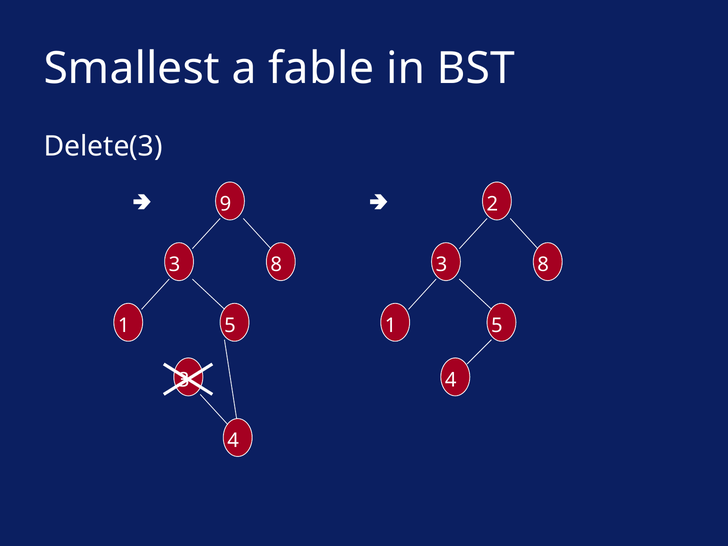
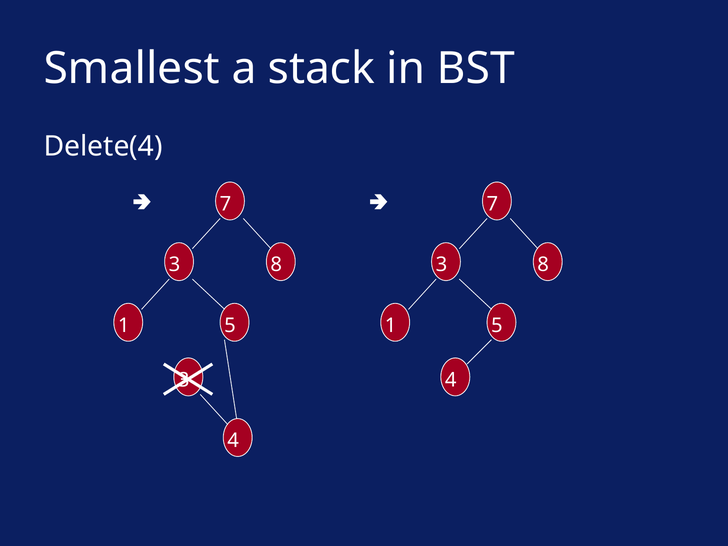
fable: fable -> stack (321, 69)
Delete(3: Delete(3 -> Delete(4 (103, 146)
9: 9 -> 7 (225, 204)
2: 2 -> 7 (492, 204)
